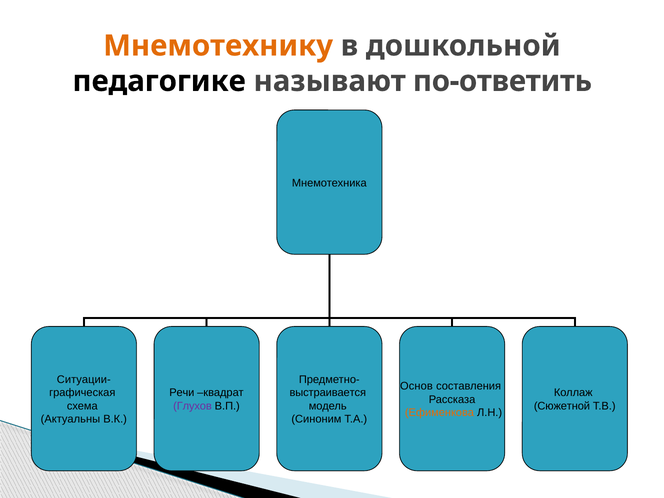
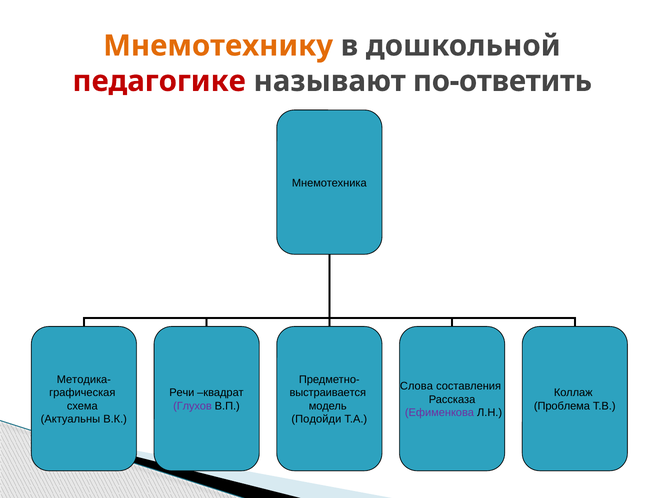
педагогике colour: black -> red (159, 81)
Ситуации-: Ситуации- -> Методика- (84, 379)
Основ: Основ -> Слова (416, 386)
Сюжетной: Сюжетной -> Проблема (562, 406)
Ефименкова colour: orange -> purple (439, 413)
Синоним: Синоним -> Подойди (316, 419)
